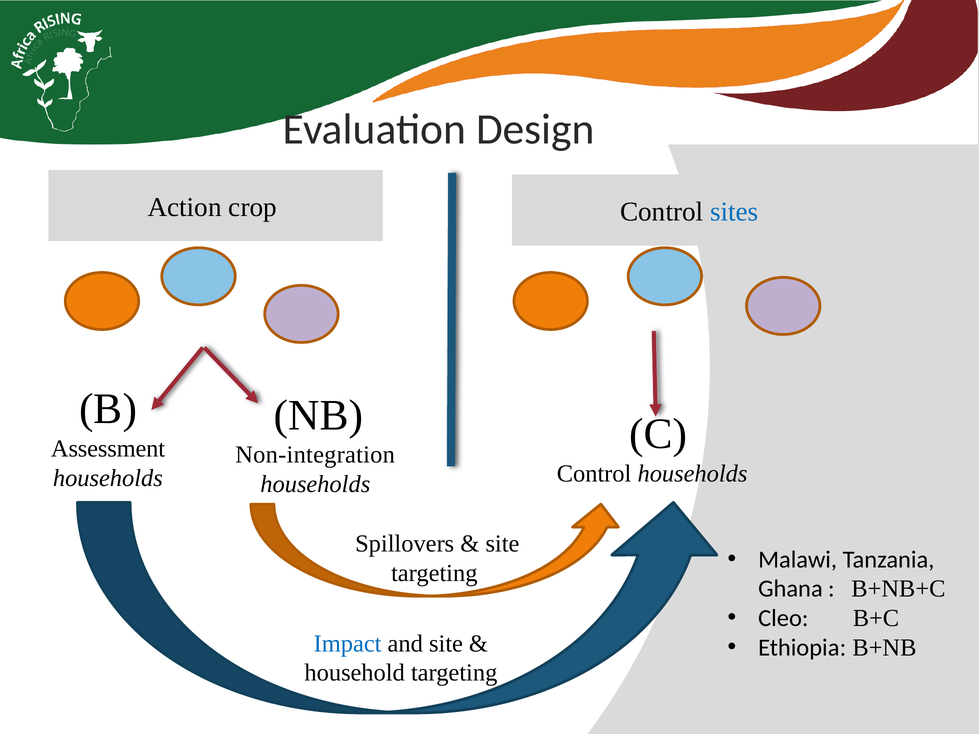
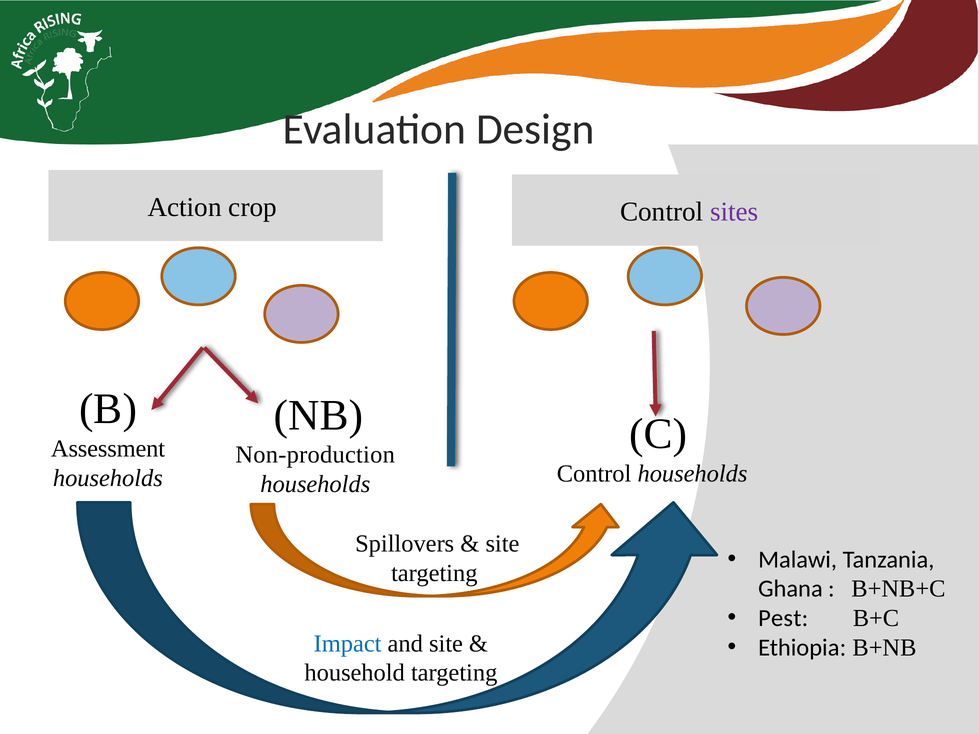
sites colour: blue -> purple (734, 212)
Non-integration: Non-integration -> Non-production (315, 455)
Cleo: Cleo -> Pest (783, 618)
